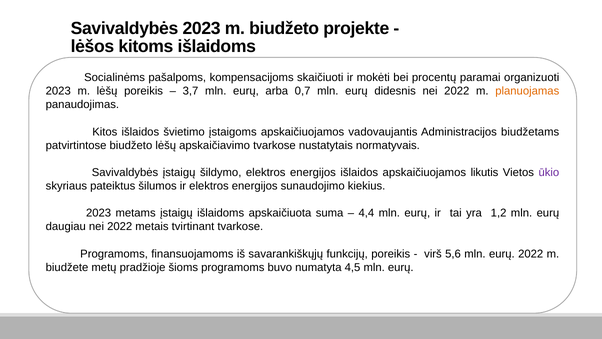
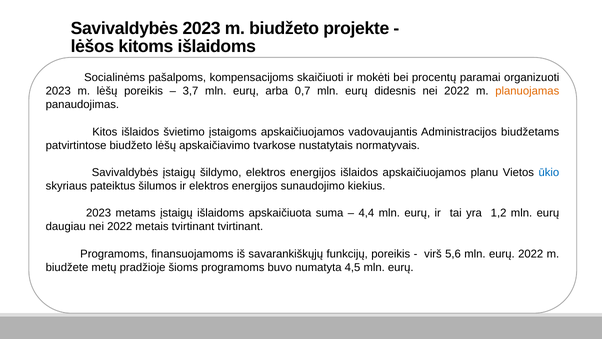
likutis: likutis -> planu (484, 172)
ūkio colour: purple -> blue (549, 172)
tvirtinant tvarkose: tvarkose -> tvirtinant (240, 227)
